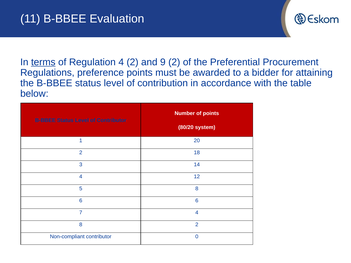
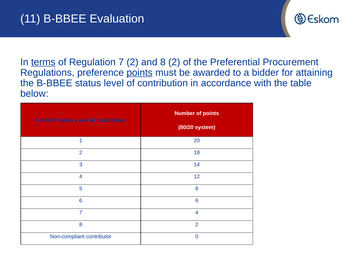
Regulation 4: 4 -> 7 (121, 62)
and 9: 9 -> 8 (163, 62)
points underline: none -> present (140, 73)
